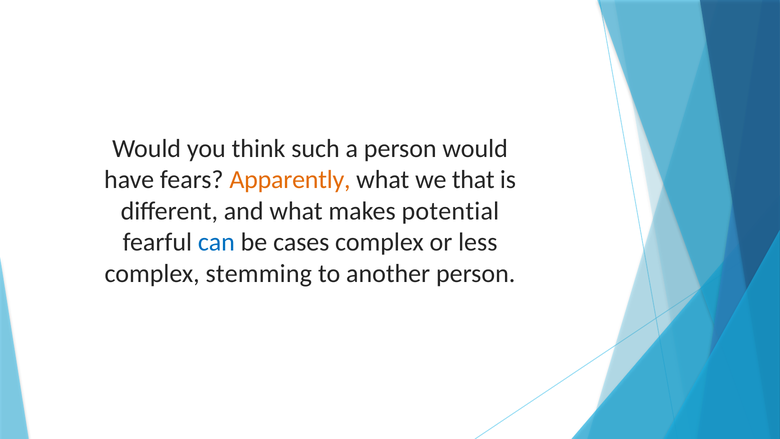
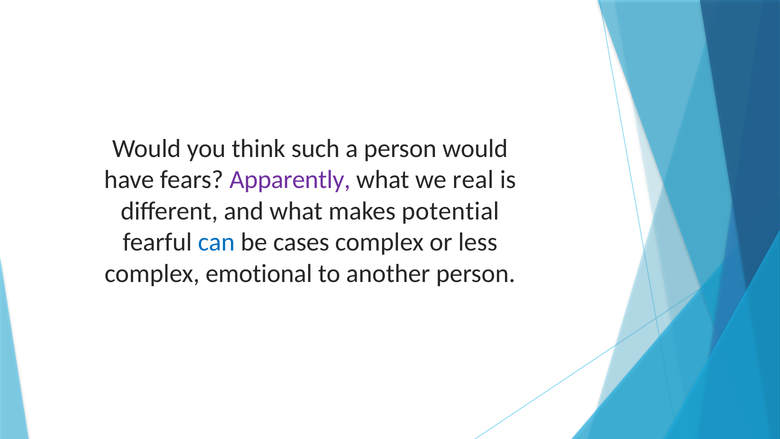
Apparently colour: orange -> purple (290, 180)
that: that -> real (473, 180)
stemming: stemming -> emotional (259, 273)
